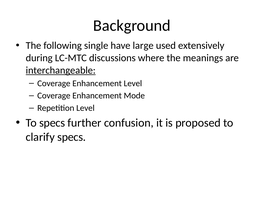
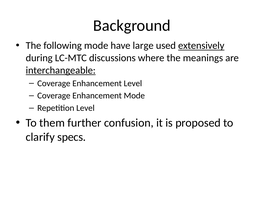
following single: single -> mode (96, 46)
extensively underline: none -> present (201, 46)
To specs: specs -> them (52, 123)
